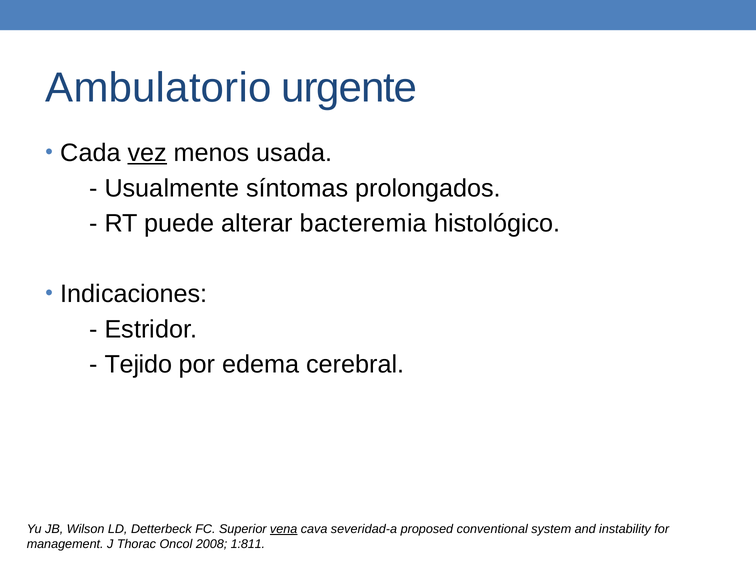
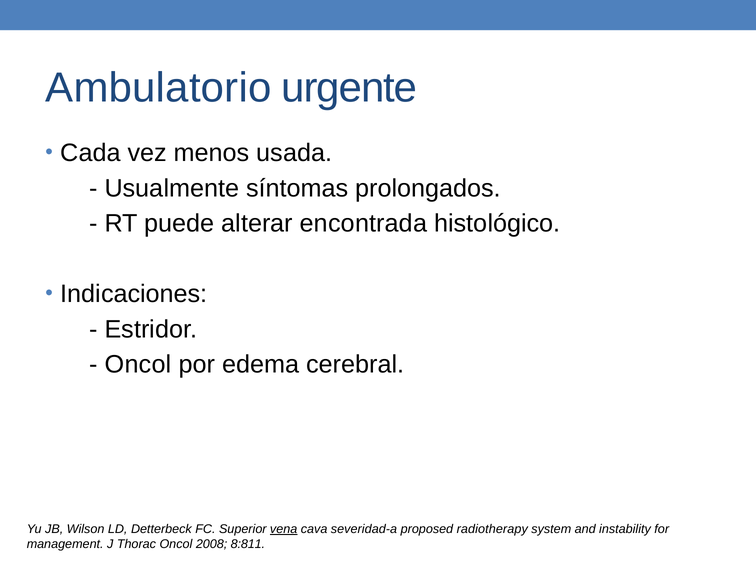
vez underline: present -> none (147, 153)
bacteremia: bacteremia -> encontrada (363, 224)
Tejido: Tejido -> Oncol (138, 365)
conventional: conventional -> radiotherapy (492, 529)
1:811: 1:811 -> 8:811 (248, 544)
